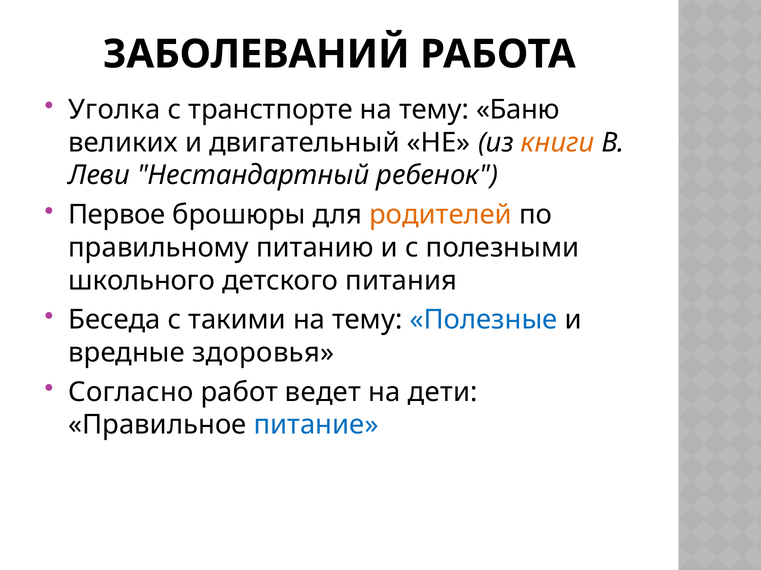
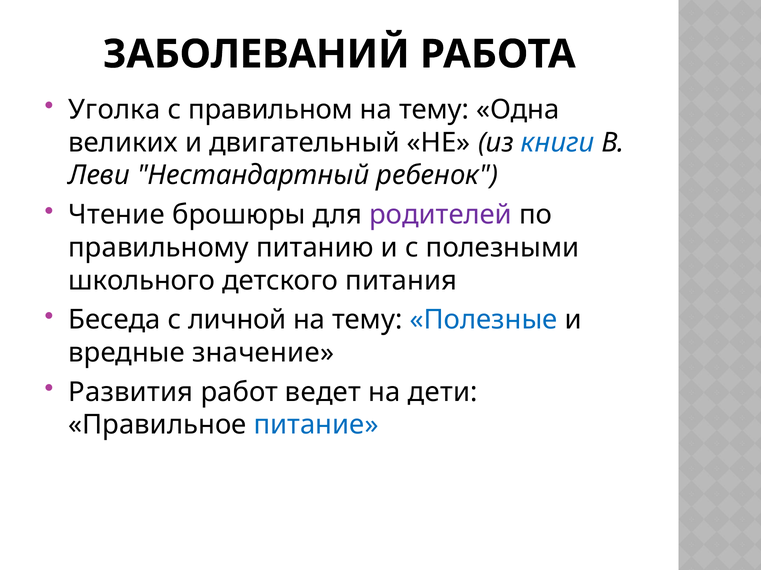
транстпорте: транстпорте -> правильном (271, 110)
Баню: Баню -> Одна (518, 110)
книги colour: orange -> blue (558, 143)
Первое: Первое -> Чтение (117, 215)
родителей colour: orange -> purple (441, 215)
такими: такими -> личной (237, 320)
здоровья: здоровья -> значение (263, 353)
Согласно: Согласно -> Развития (131, 392)
